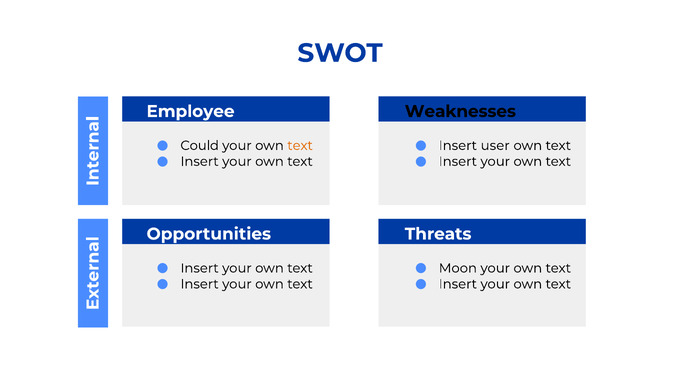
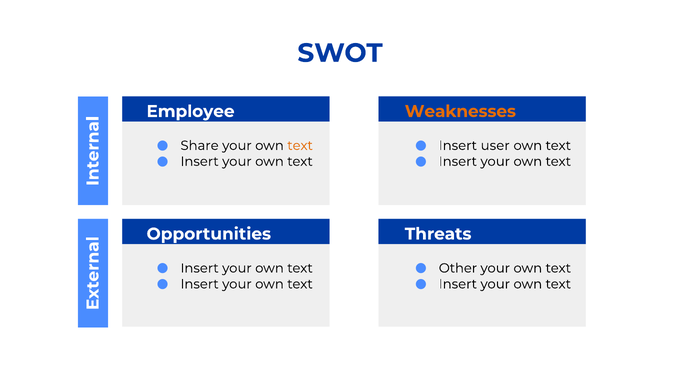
Weaknesses colour: black -> orange (460, 111)
Could: Could -> Share (200, 145)
Moon: Moon -> Other (458, 268)
